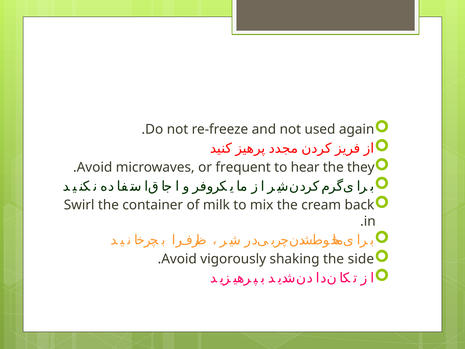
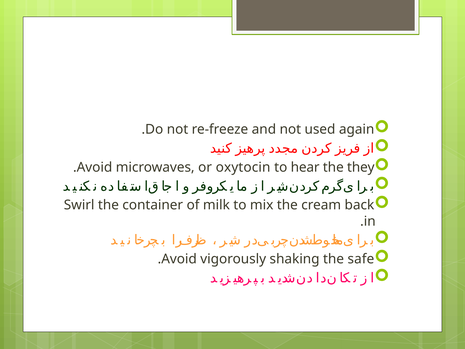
frequent: frequent -> oxytocin (243, 167)
side: side -> safe (361, 259)
